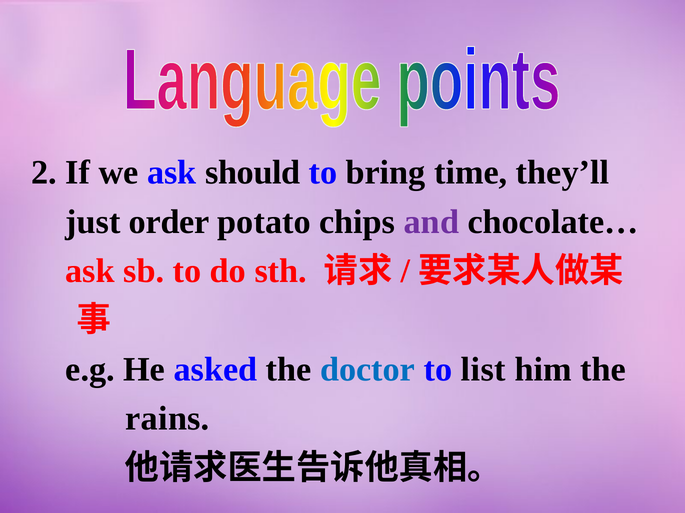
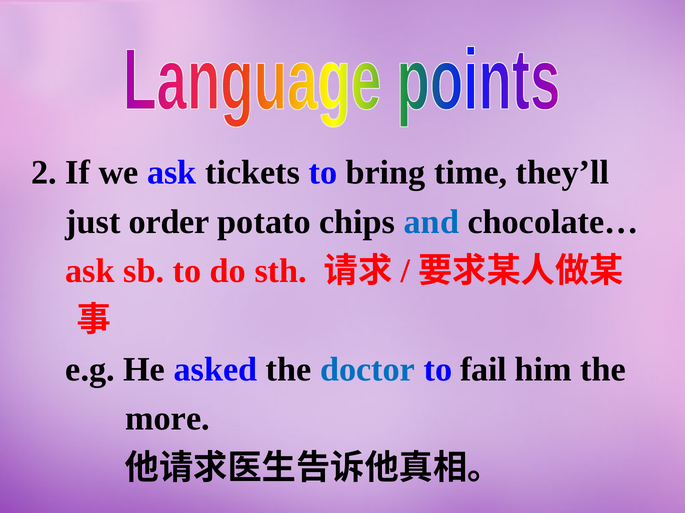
should: should -> tickets (253, 173)
and colour: purple -> blue (431, 222)
list: list -> fail (484, 370)
rains: rains -> more (168, 419)
